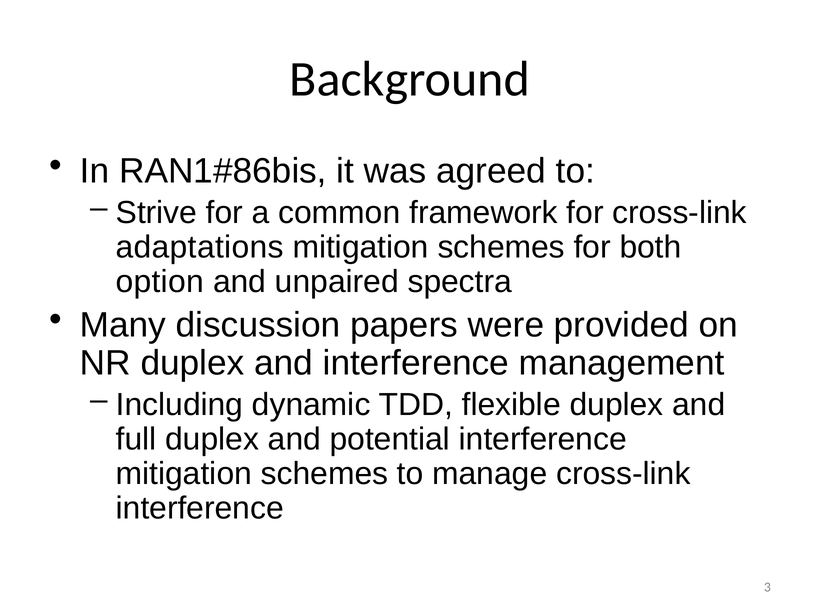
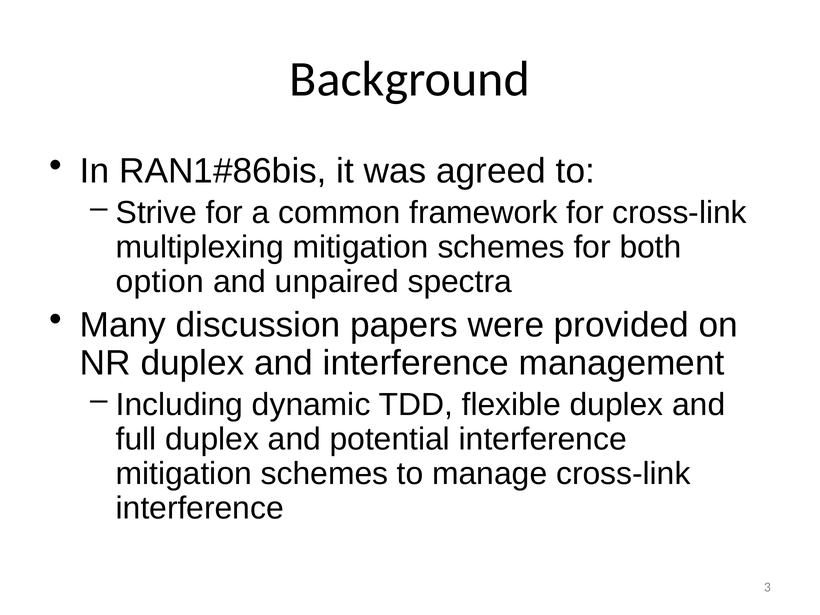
adaptations: adaptations -> multiplexing (200, 247)
